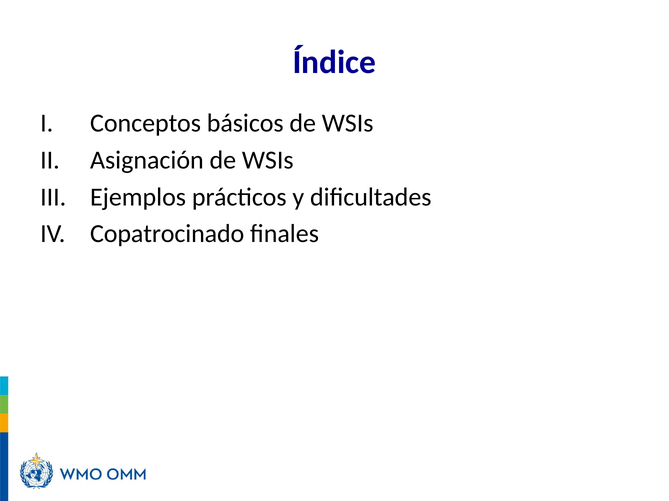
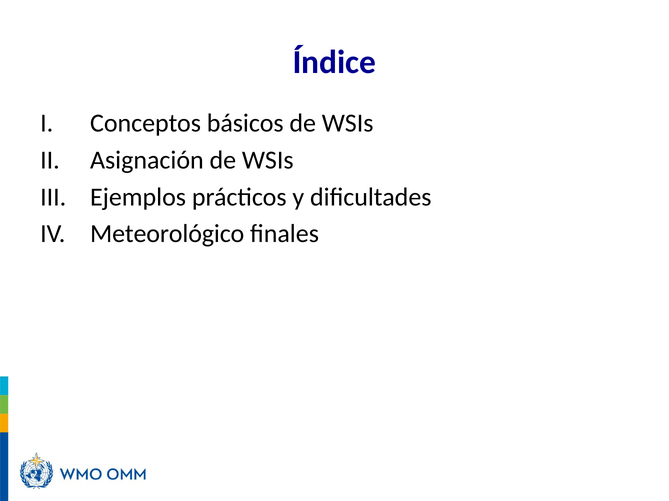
Copatrocinado: Copatrocinado -> Meteorológico (167, 234)
